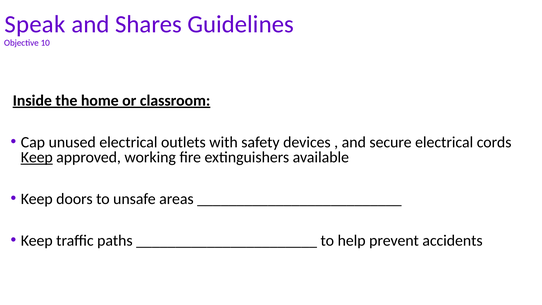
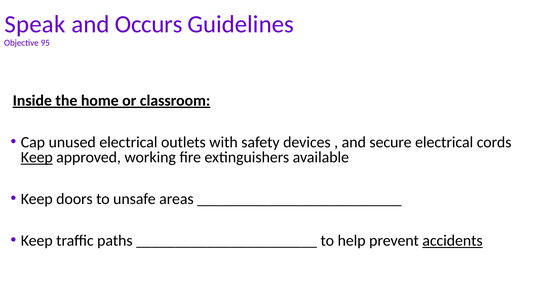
Shares: Shares -> Occurs (149, 24)
10: 10 -> 95 (45, 43)
accidents underline: none -> present (452, 241)
